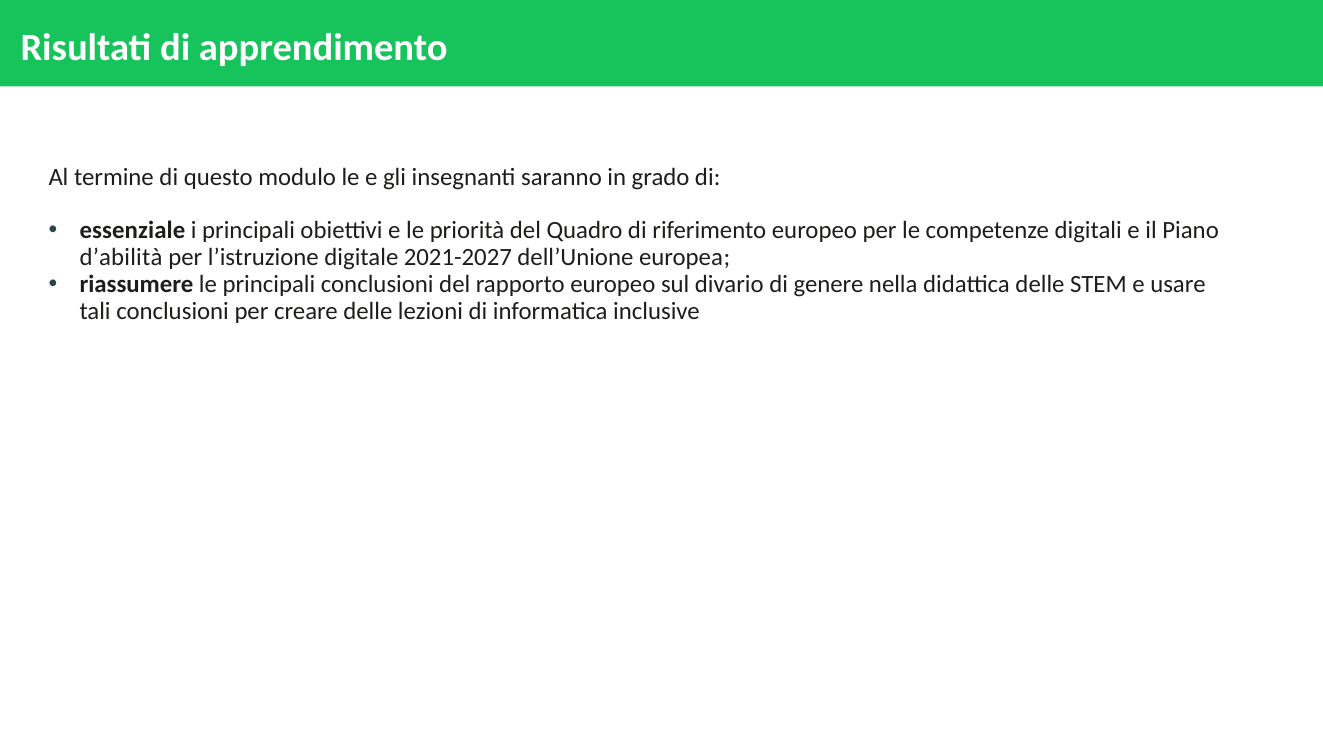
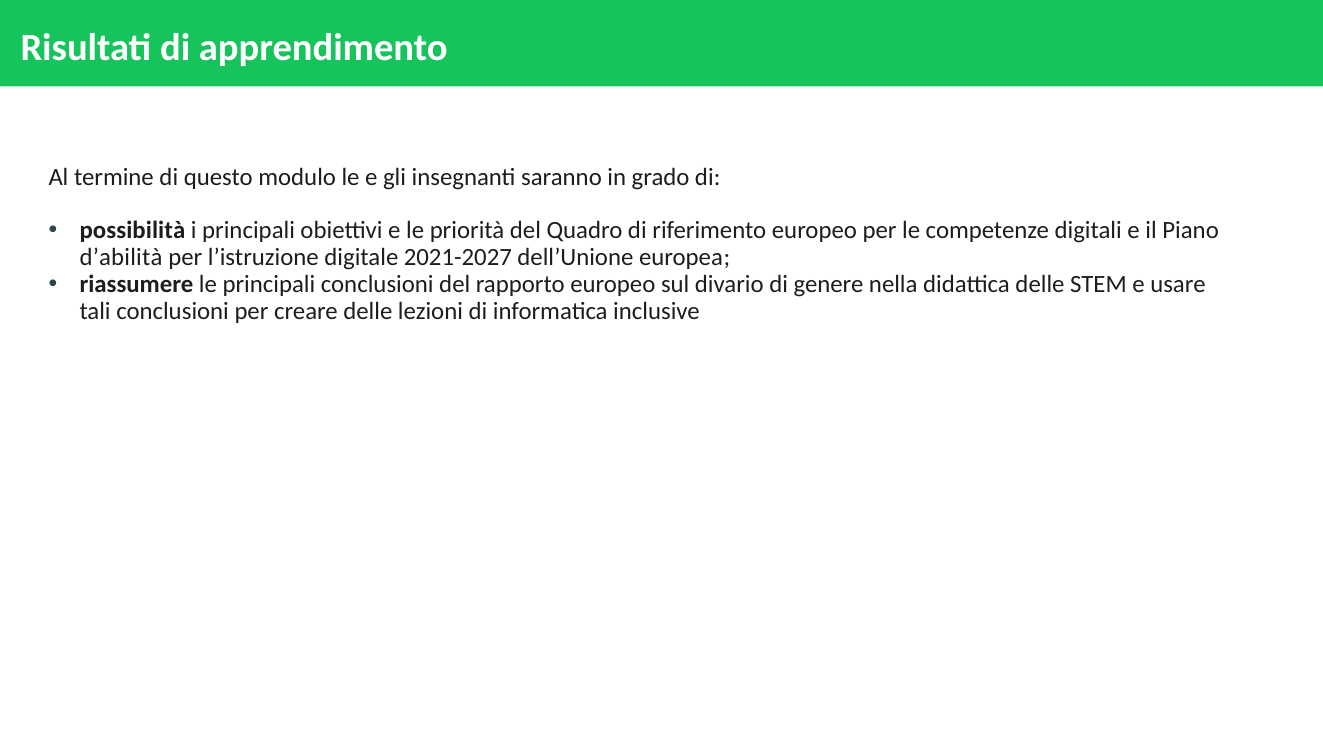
essenziale: essenziale -> possibilità (132, 230)
